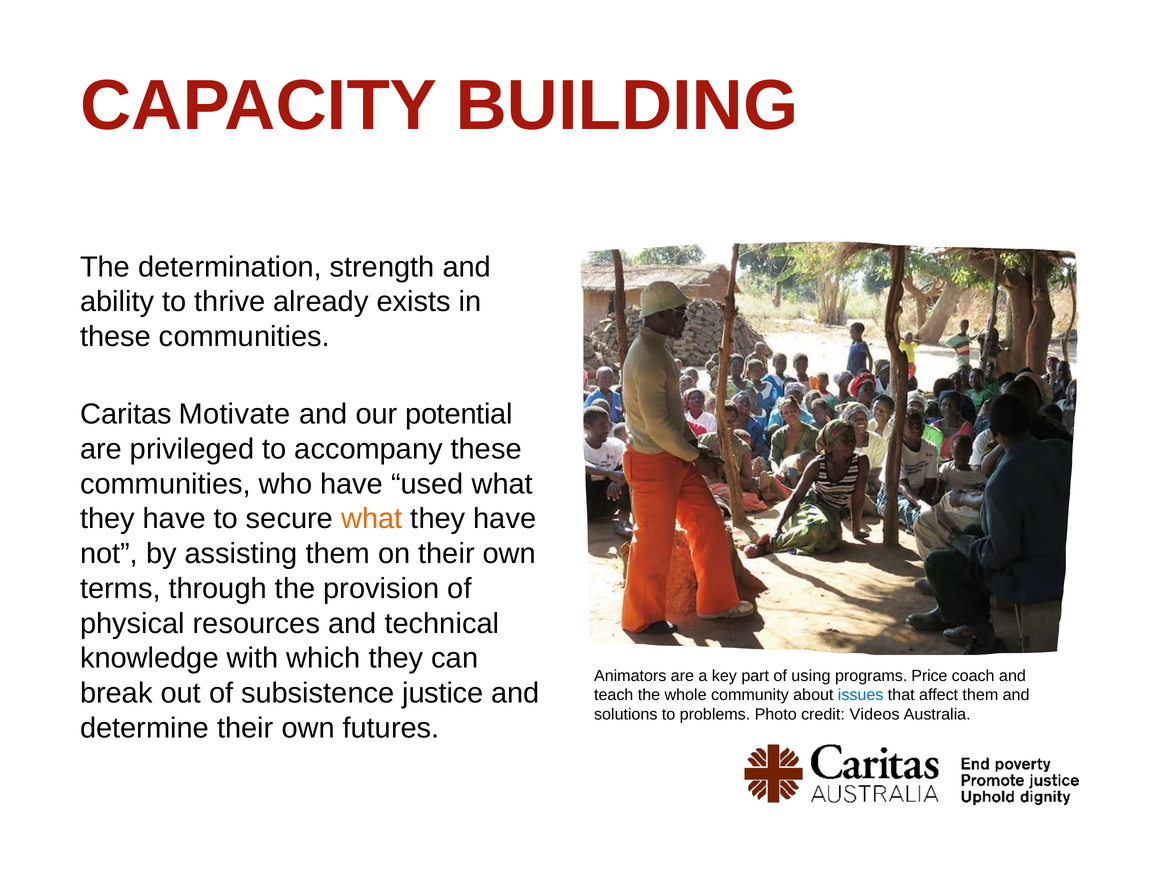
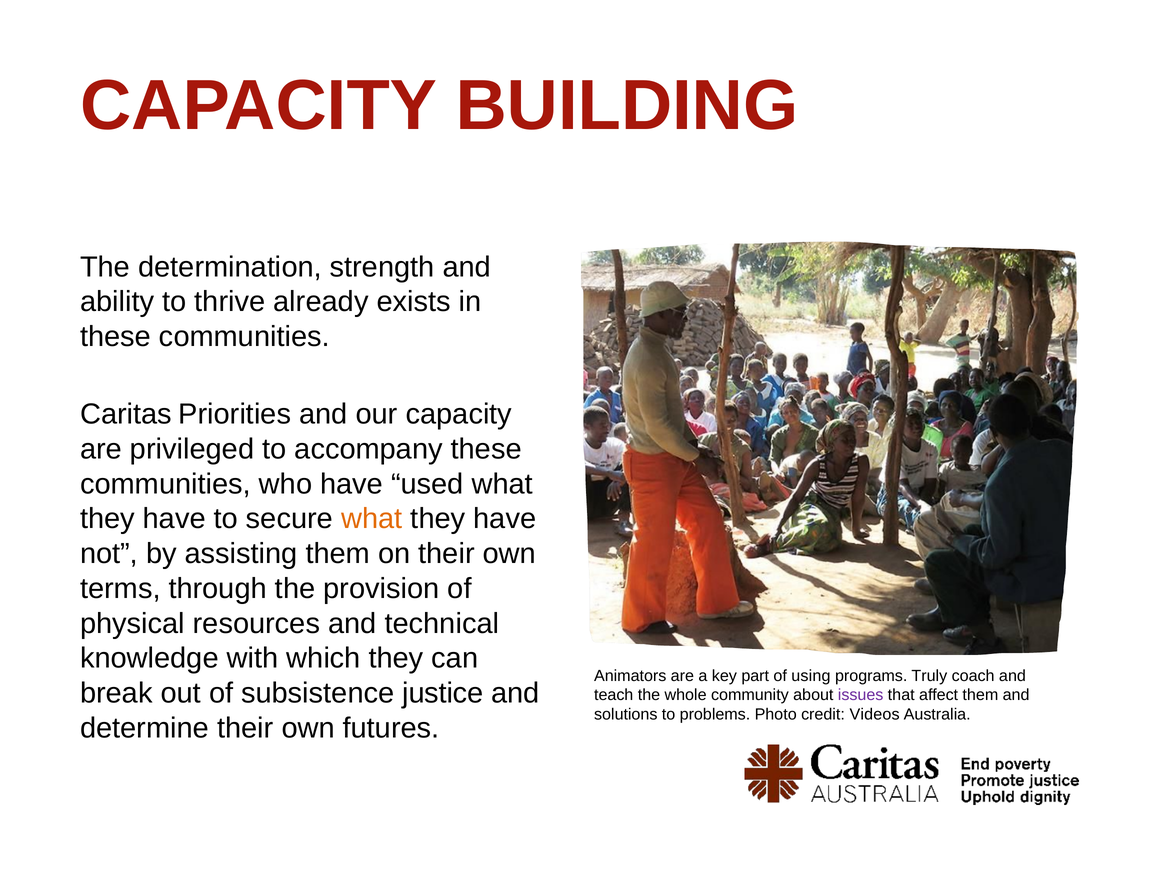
Motivate: Motivate -> Priorities (235, 414)
our potential: potential -> capacity (459, 414)
Price: Price -> Truly (929, 676)
issues colour: blue -> purple (861, 695)
